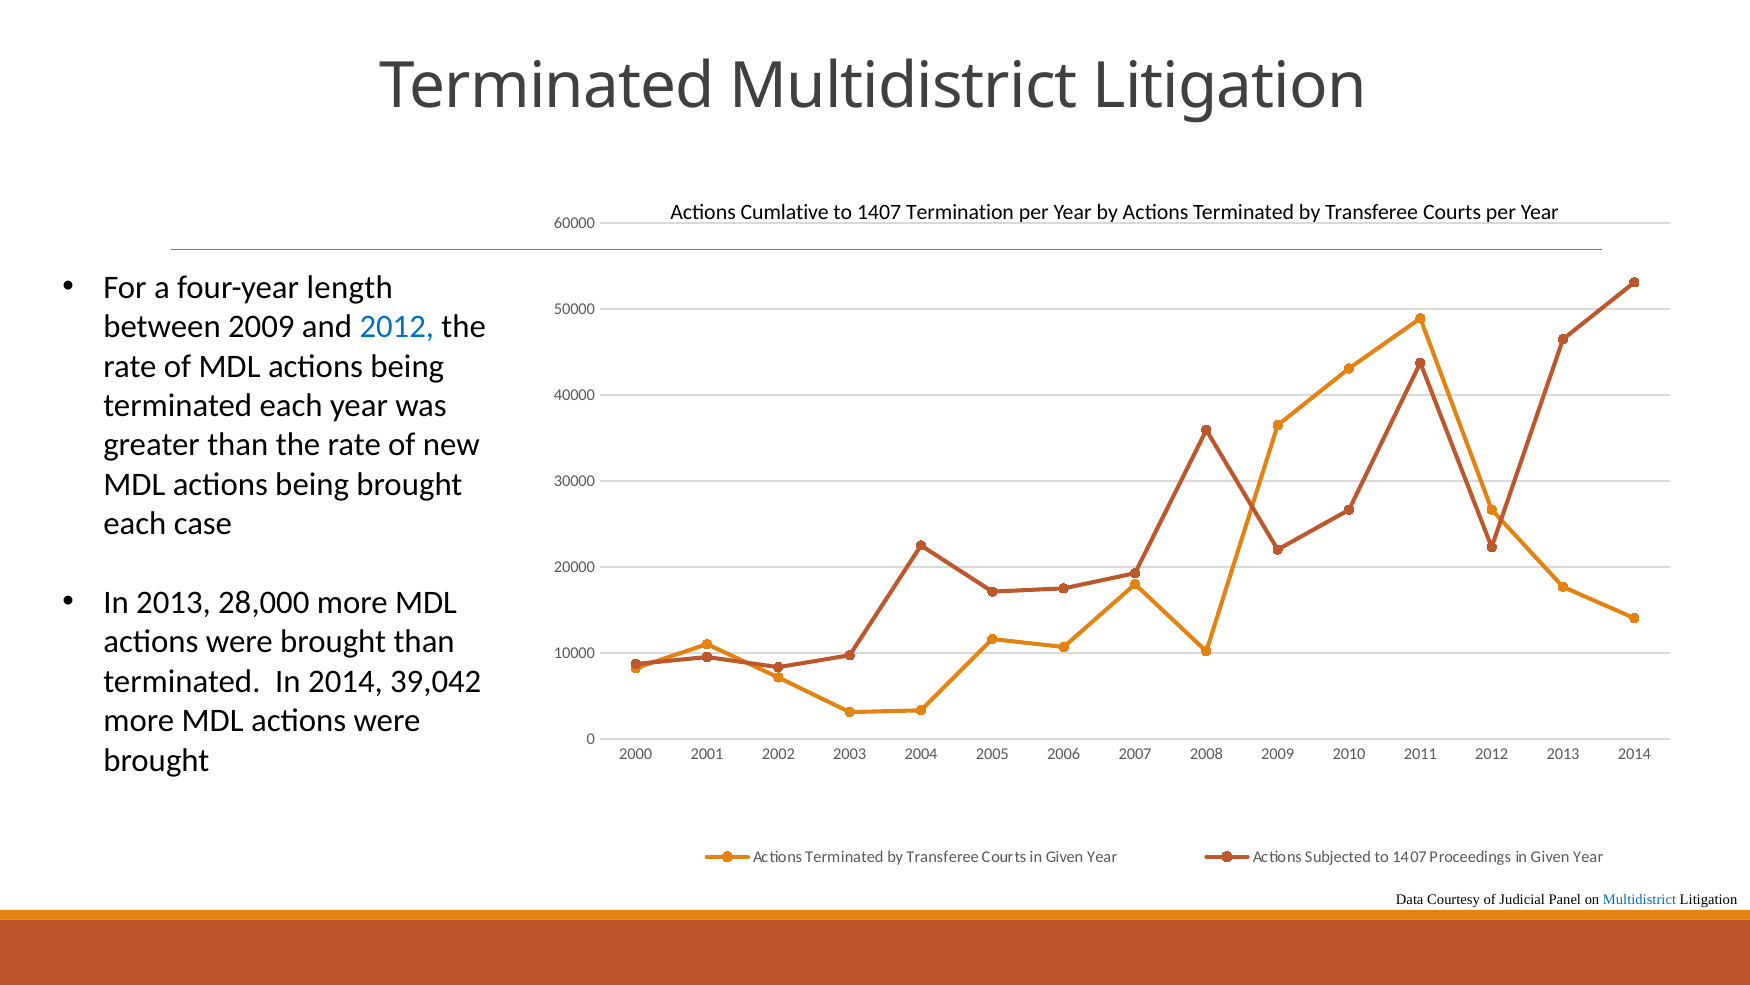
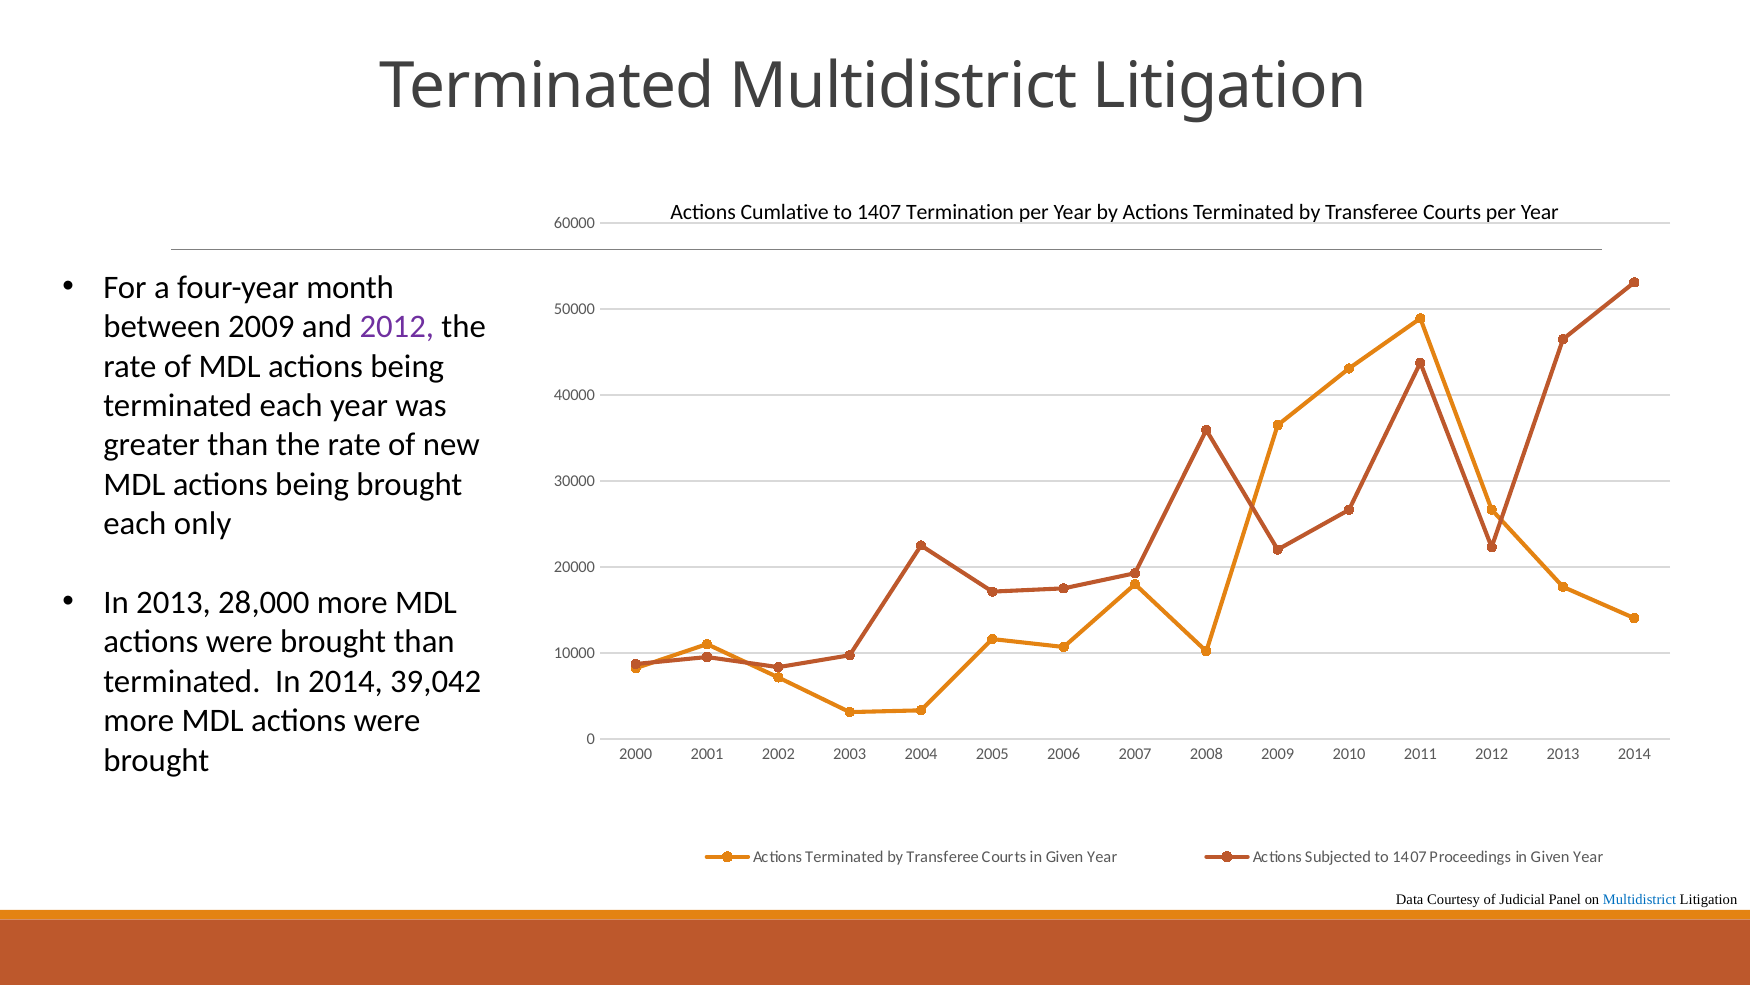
length: length -> month (350, 287)
2012 colour: blue -> purple (397, 327)
case: case -> only (203, 524)
